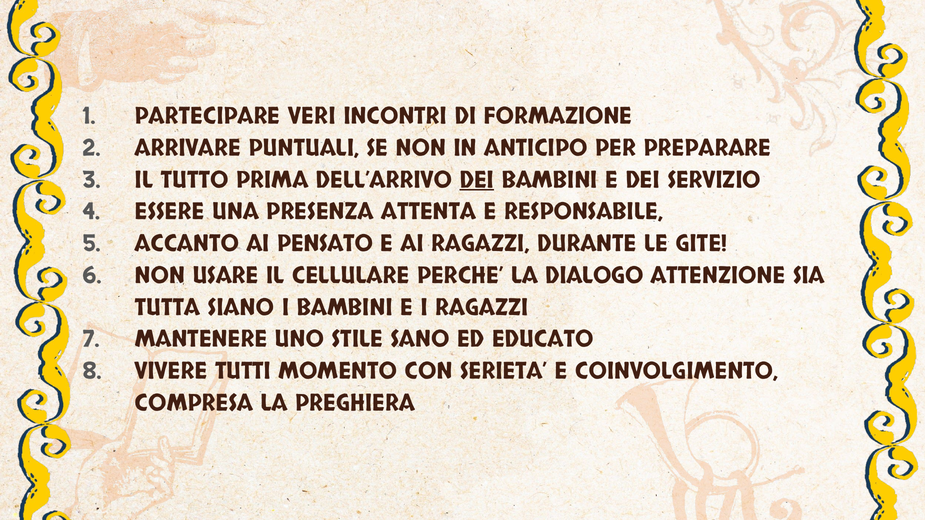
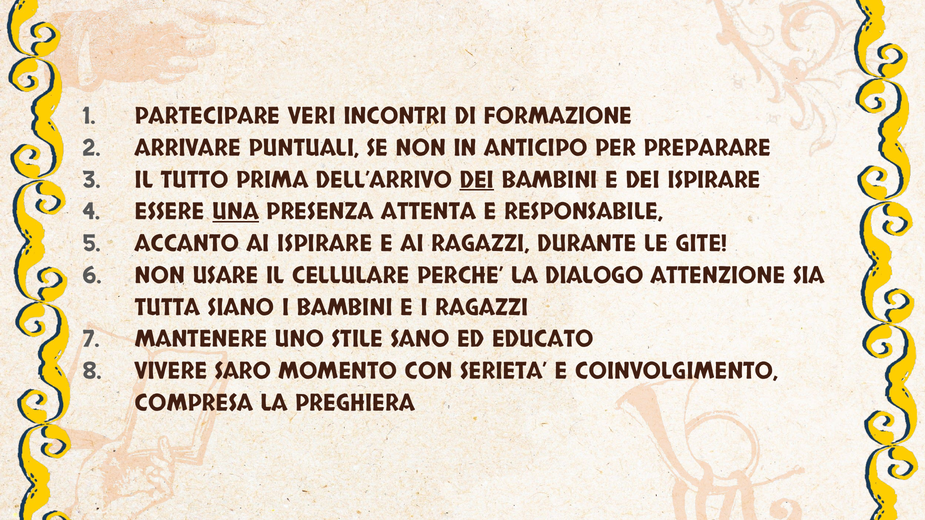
DEI SERVIZIO: SERVIZIO -> ISPIRARE (714, 180)
UNA underline: none -> present (236, 212)
AI PENSATO: PENSATO -> ISPIRARE (325, 244)
TUTTI: TUTTI -> SARO (243, 371)
